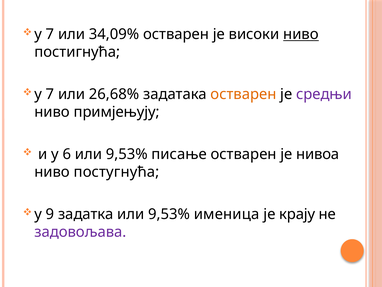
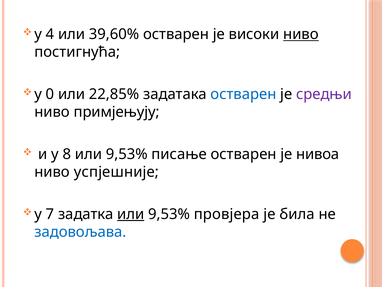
7: 7 -> 4 (50, 34)
34,09%: 34,09% -> 39,60% (114, 34)
7: 7 -> 0 (50, 94)
26,68%: 26,68% -> 22,85% (114, 94)
остварен colour: orange -> blue (243, 94)
6: 6 -> 8 (67, 154)
постугнућа: постугнућа -> успјешније (116, 172)
9: 9 -> 7 (50, 214)
или underline: none -> present (131, 214)
именица: именица -> провјера (227, 214)
крају: крају -> била (297, 214)
задовољава colour: purple -> blue (80, 232)
